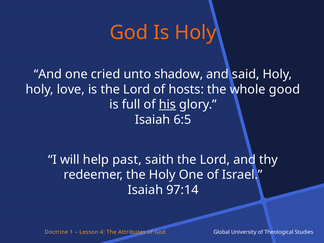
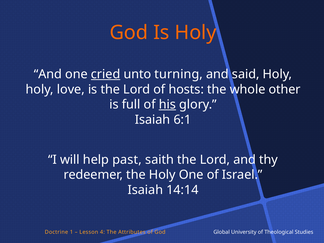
cried underline: none -> present (106, 74)
shadow: shadow -> turning (179, 74)
good: good -> other (285, 89)
6:5: 6:5 -> 6:1 (182, 120)
97:14: 97:14 -> 14:14 (182, 190)
